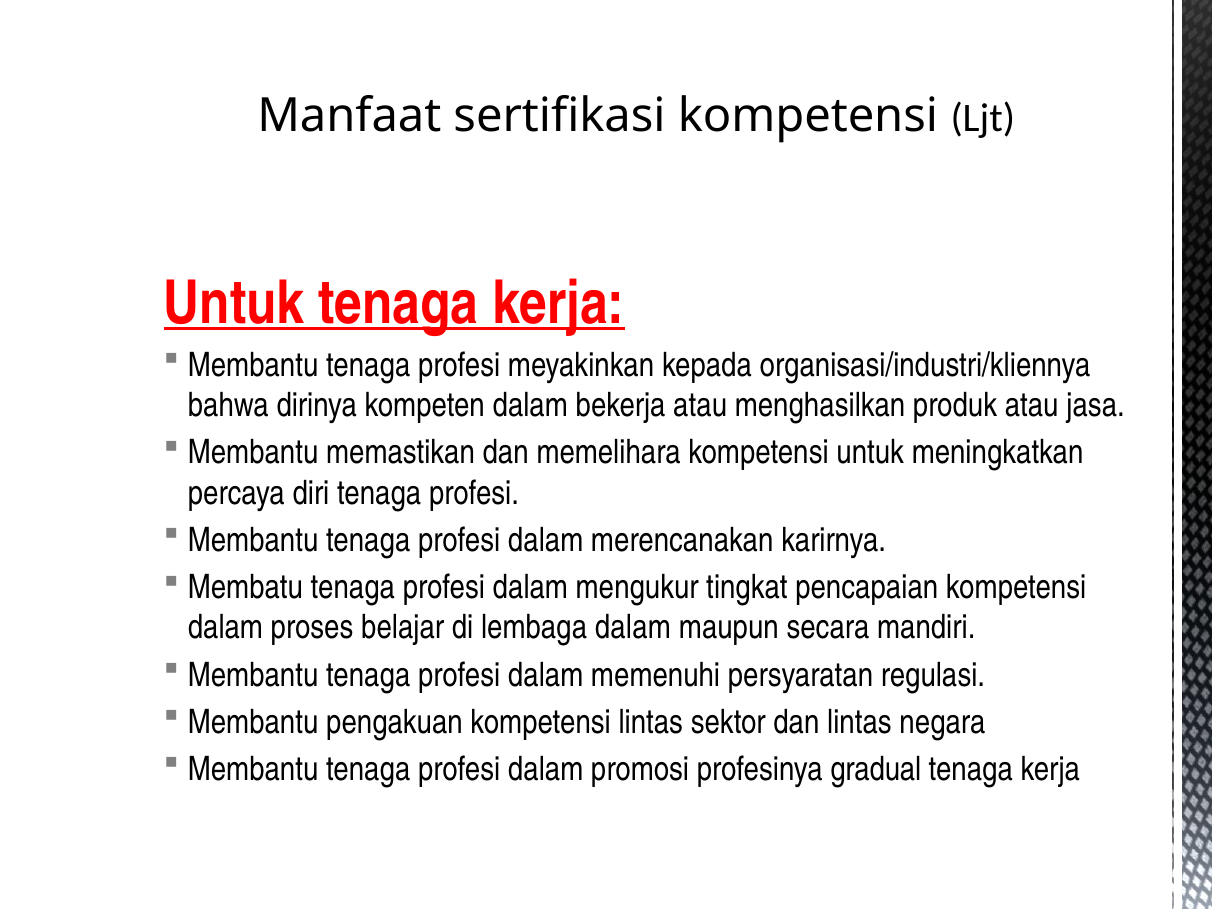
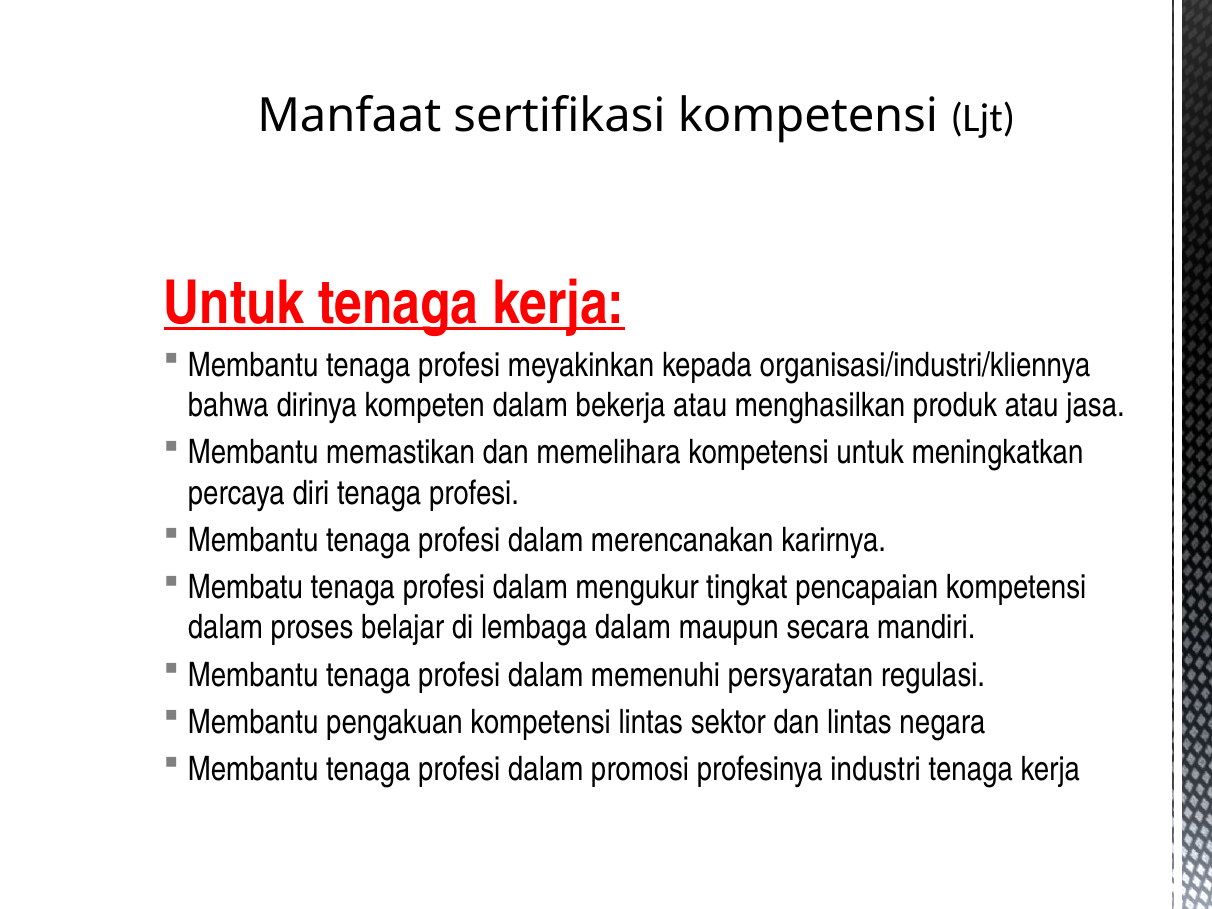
gradual: gradual -> industri (876, 769)
